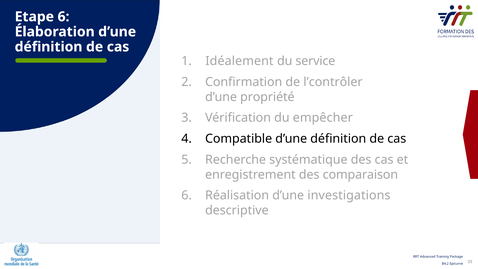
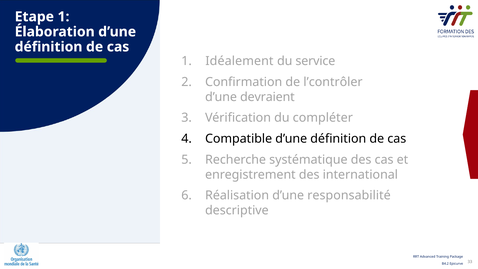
Etape 6: 6 -> 1 (64, 17)
propriété: propriété -> devraient (267, 97)
empêcher: empêcher -> compléter (323, 118)
comparaison: comparaison -> international (360, 175)
investigations: investigations -> responsabilité (349, 195)
